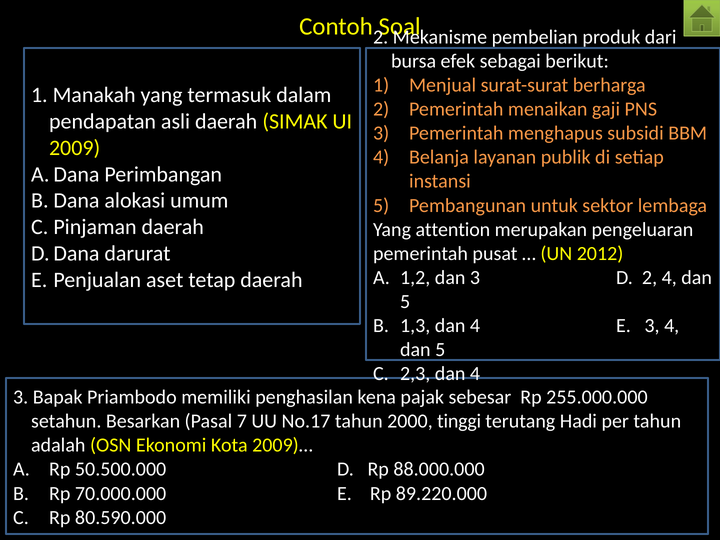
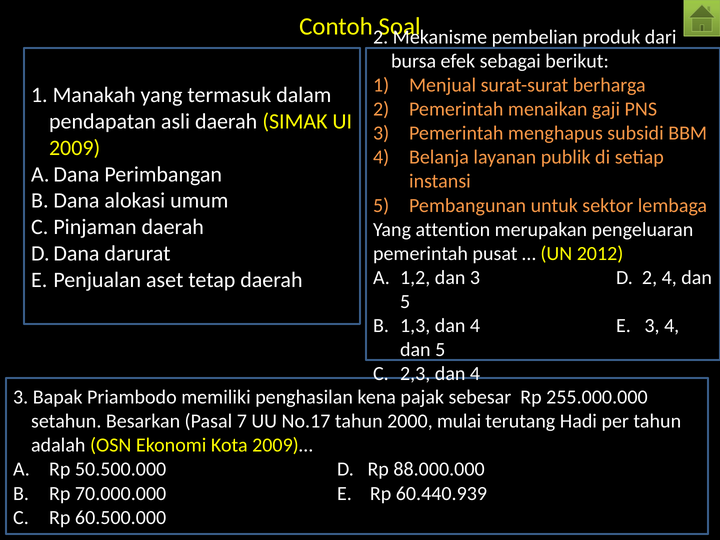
tinggi: tinggi -> mulai (459, 421)
89.220.000: 89.220.000 -> 60.440.939 (441, 493)
80.590.000: 80.590.000 -> 60.500.000 (121, 517)
